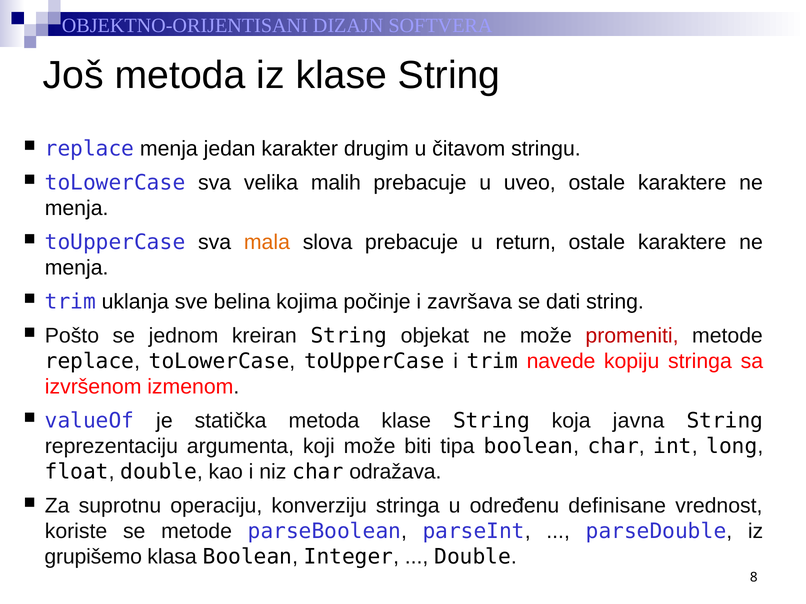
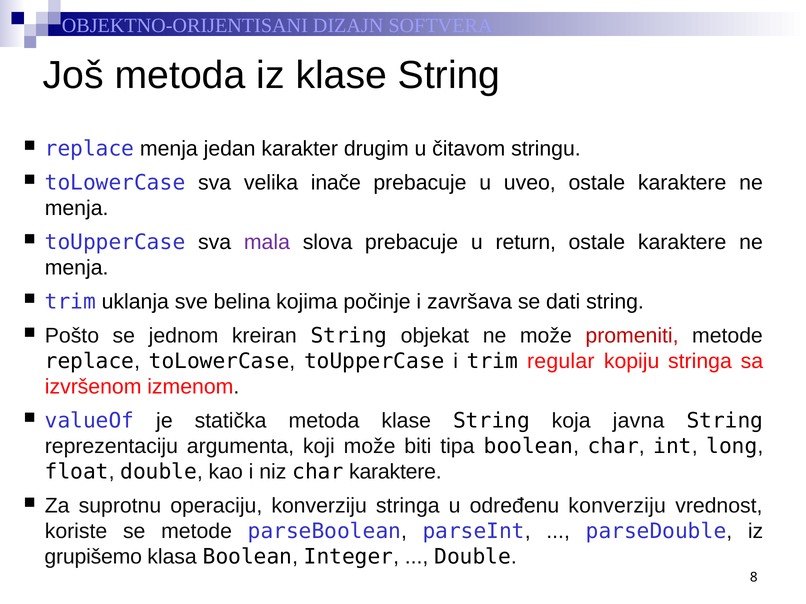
malih: malih -> inače (336, 183)
mala colour: orange -> purple (267, 243)
navede: navede -> regular (561, 362)
char odražava: odražava -> karaktere (395, 472)
određenu definisane: definisane -> konverziju (617, 506)
